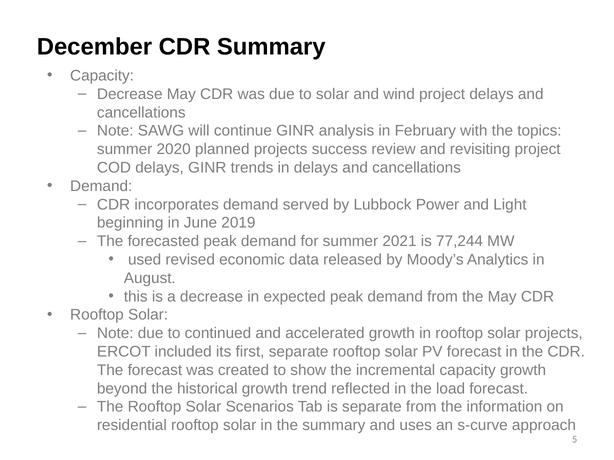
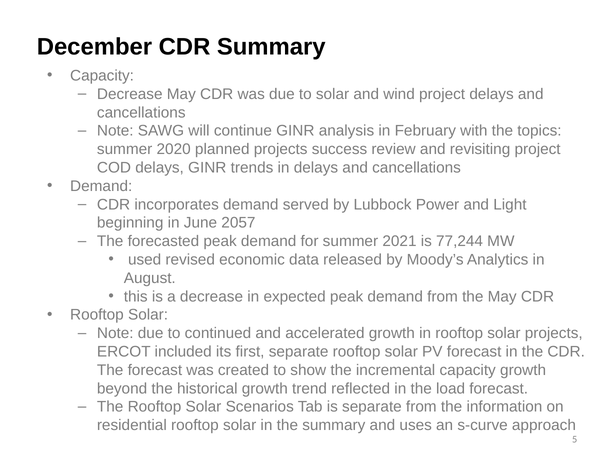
2019: 2019 -> 2057 (238, 223)
